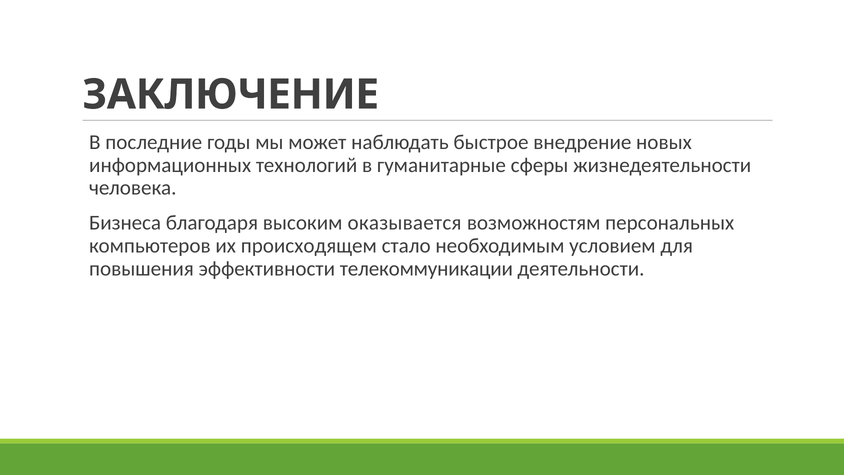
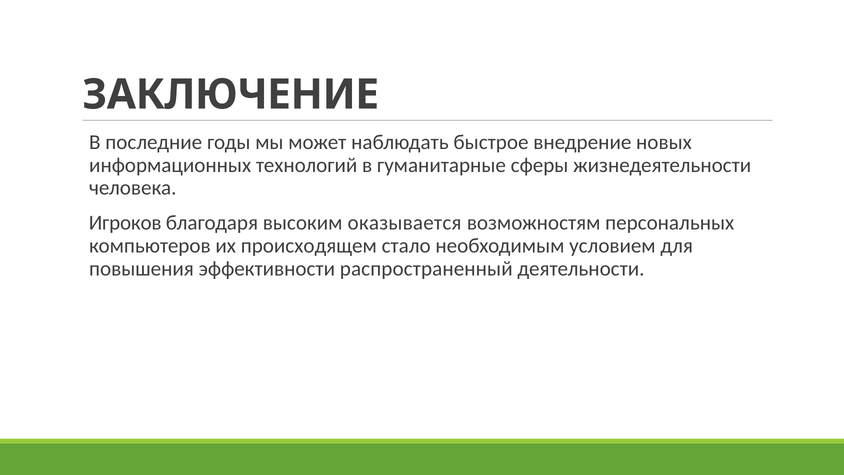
Бизнеса: Бизнеса -> Игроков (125, 223)
телекоммуникации: телекоммуникации -> распространенный (426, 268)
